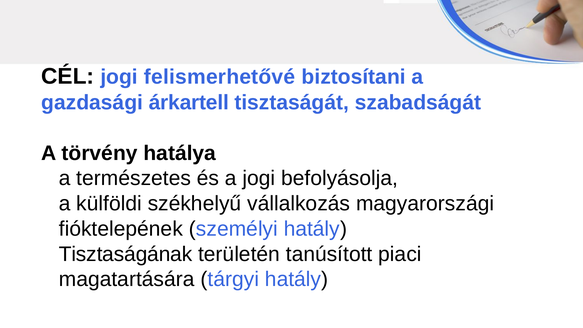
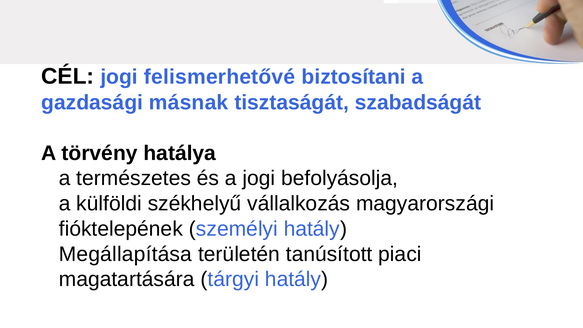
árkartell: árkartell -> másnak (189, 103)
Tisztaságának: Tisztaságának -> Megállapítása (125, 254)
